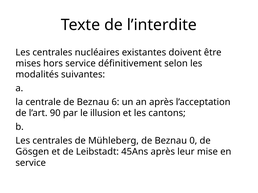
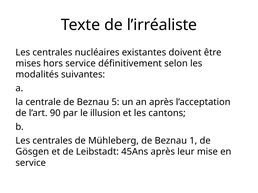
l’interdite: l’interdite -> l’irréaliste (162, 25)
6: 6 -> 5 (115, 102)
0: 0 -> 1 (193, 141)
